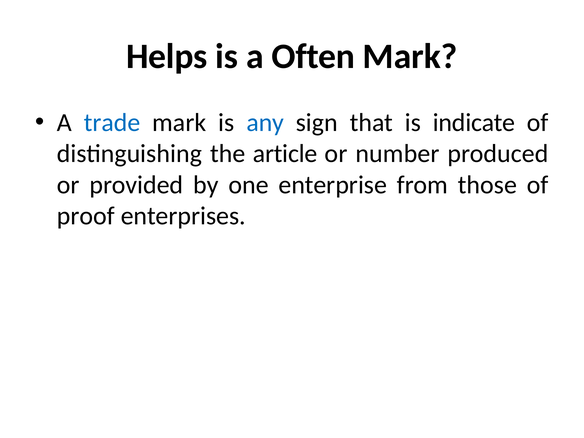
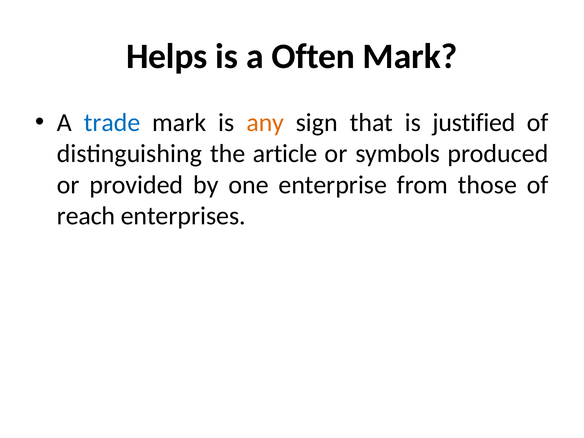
any colour: blue -> orange (265, 123)
indicate: indicate -> justified (474, 123)
number: number -> symbols (398, 154)
proof: proof -> reach (86, 216)
